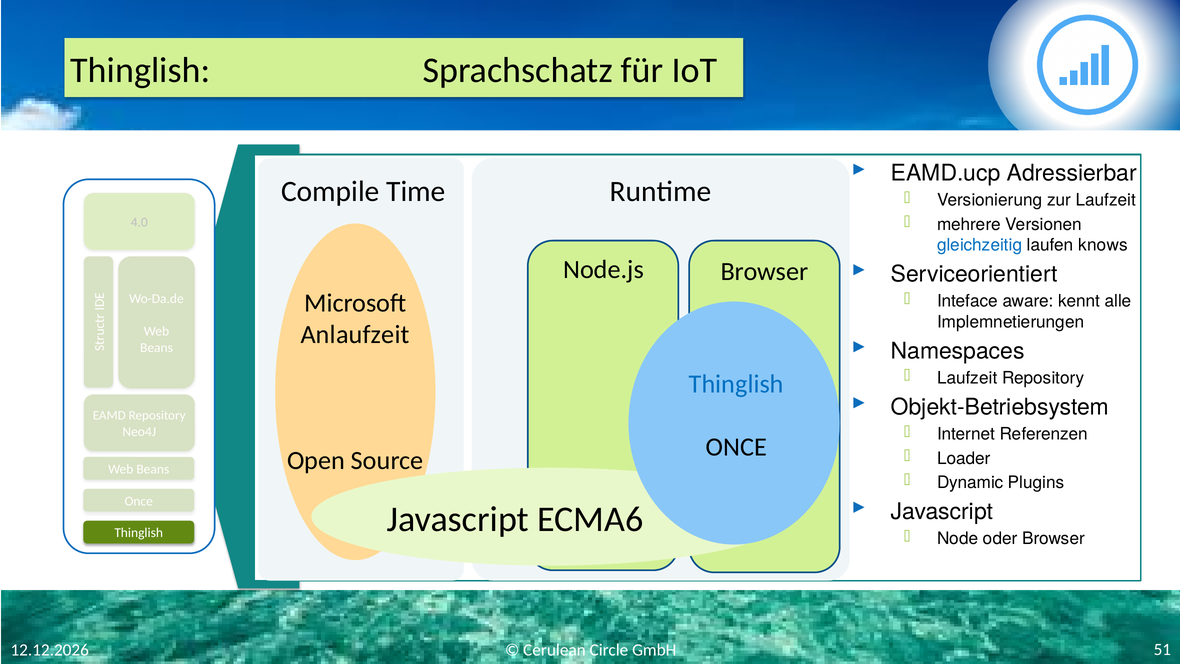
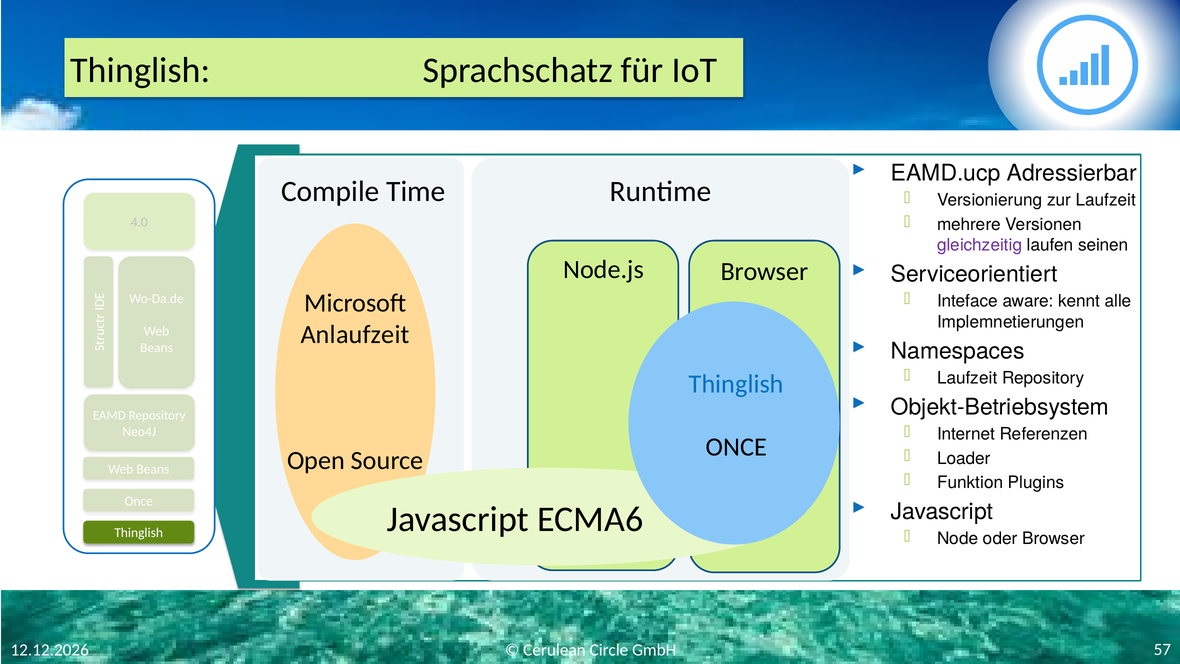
gleichzeitig colour: blue -> purple (980, 245)
knows: knows -> seinen (1103, 245)
Dynamic: Dynamic -> Funktion (970, 482)
51: 51 -> 57 (1162, 650)
